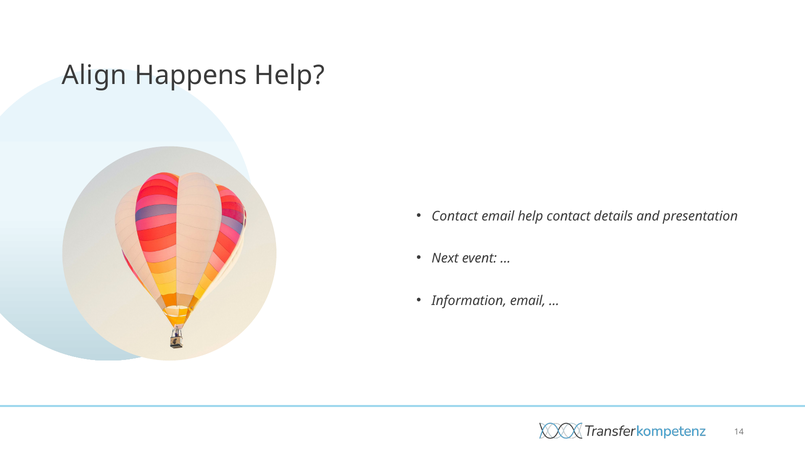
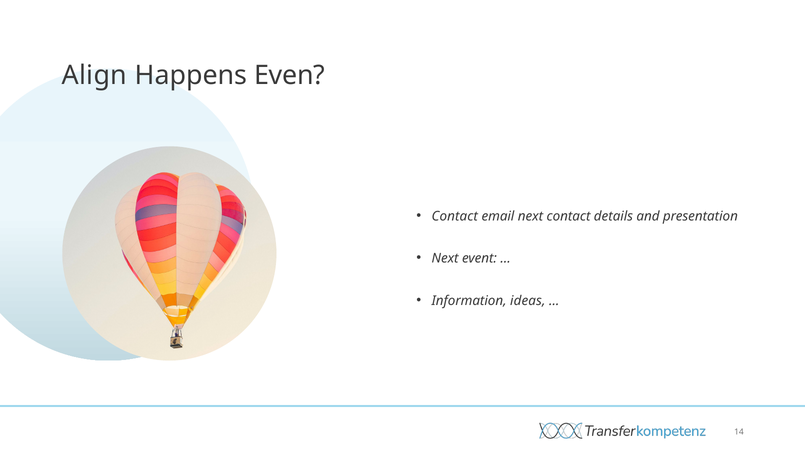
Happens Help: Help -> Even (290, 76)
email help: help -> next (530, 216)
Information email: email -> ideas (528, 300)
